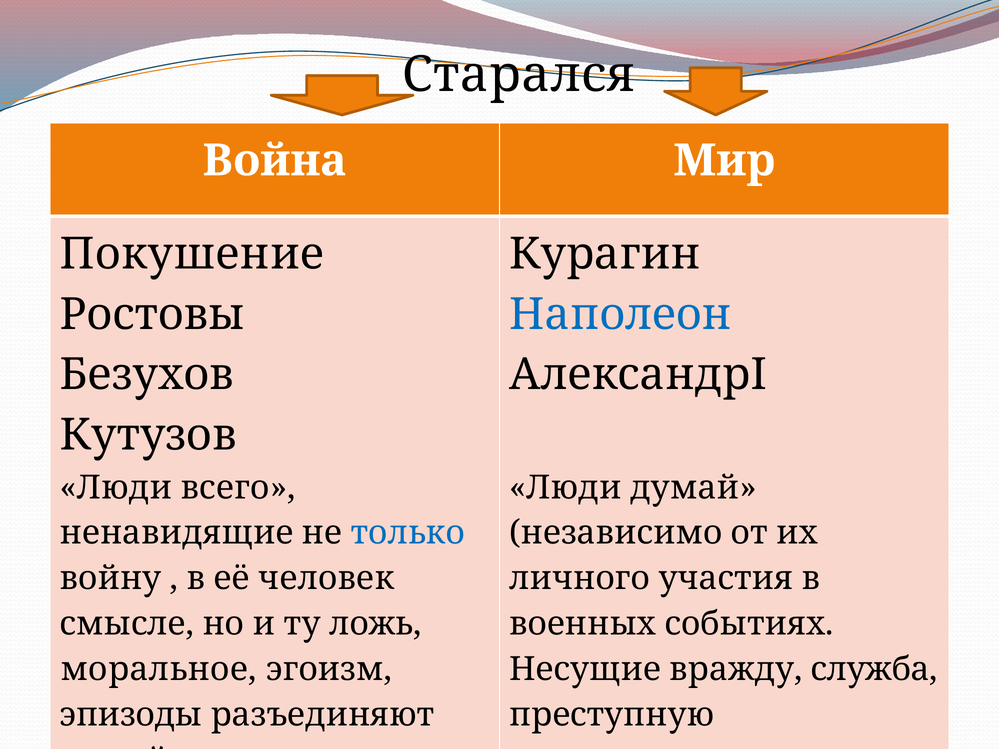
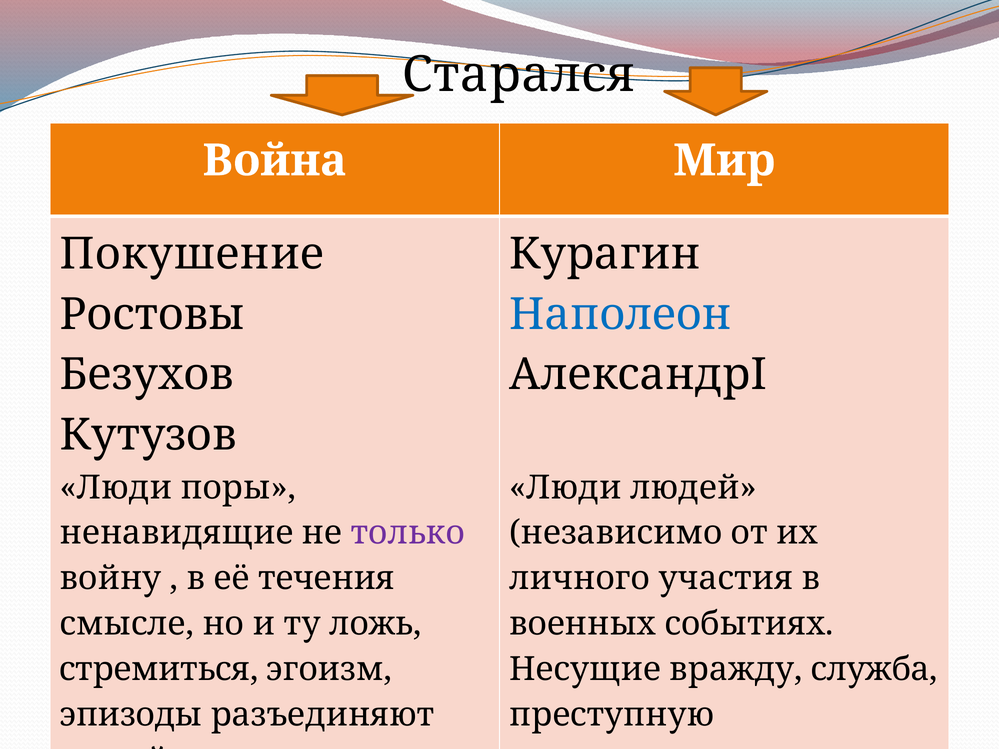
всего: всего -> поры (238, 488)
Люди думай: думай -> людей (694, 488)
только colour: blue -> purple (408, 533)
человек: человек -> течения (327, 579)
моральное: моральное -> стремиться (159, 670)
